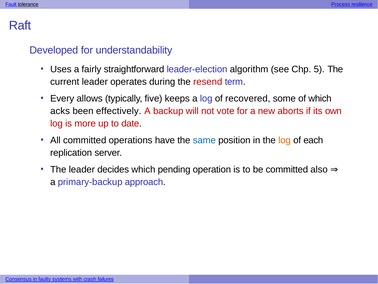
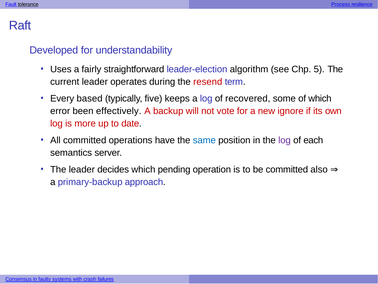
allows: allows -> based (90, 98)
acks: acks -> error (60, 111)
aborts: aborts -> ignore (291, 111)
log colour: orange -> purple (285, 140)
replication: replication -> semantics (71, 153)
